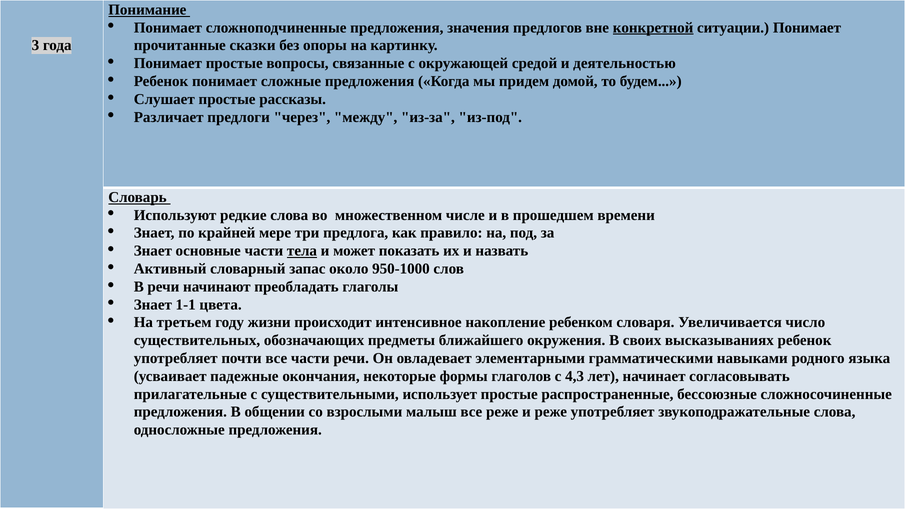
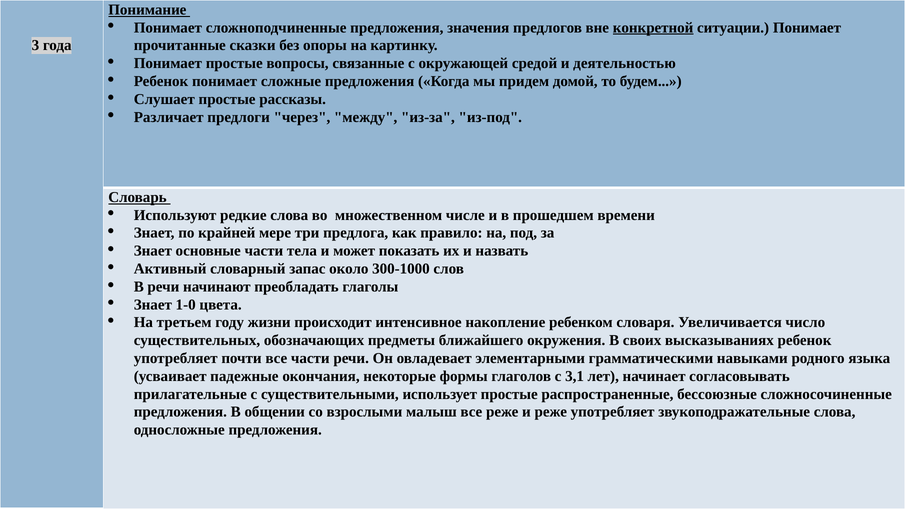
тела underline: present -> none (302, 251)
950-1000: 950-1000 -> 300-1000 (401, 269)
1-1: 1-1 -> 1-0 (186, 305)
4,3: 4,3 -> 3,1 (575, 376)
